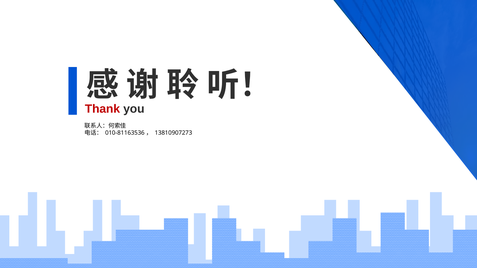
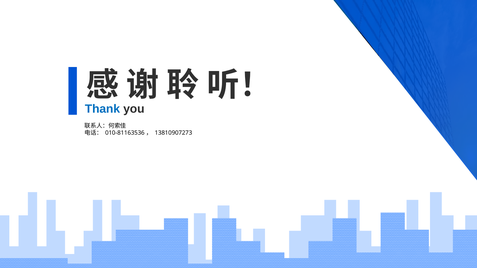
Thank colour: red -> blue (102, 109)
